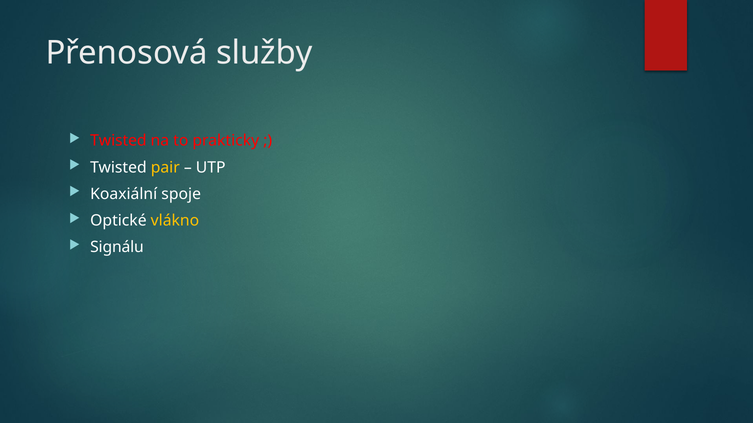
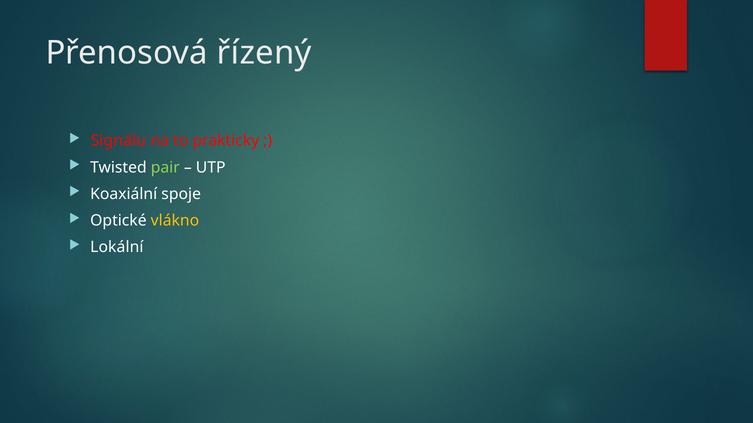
služby: služby -> řízený (264, 53)
Twisted: Twisted -> Signálu (118, 141)
pair colour: yellow -> light green (165, 168)
Signálu: Signálu -> Lokální (117, 248)
